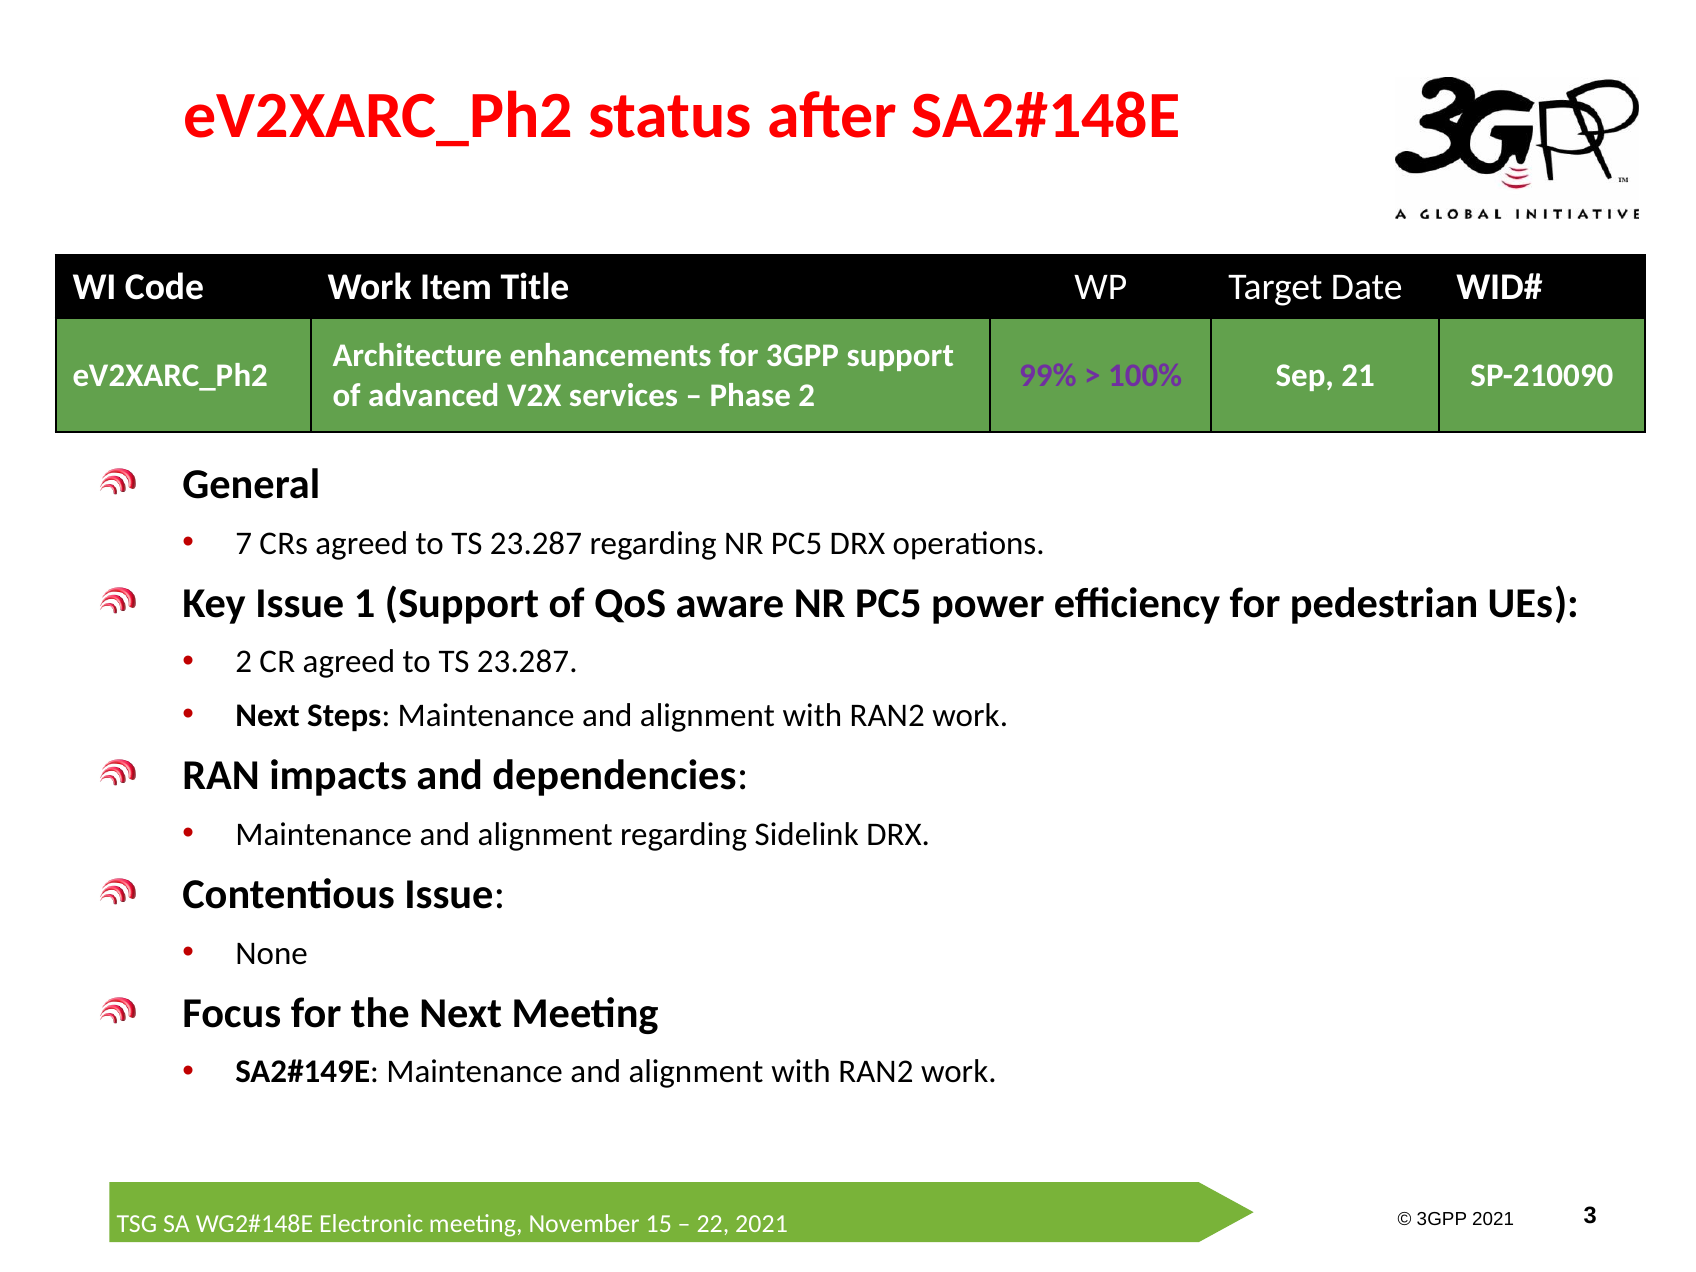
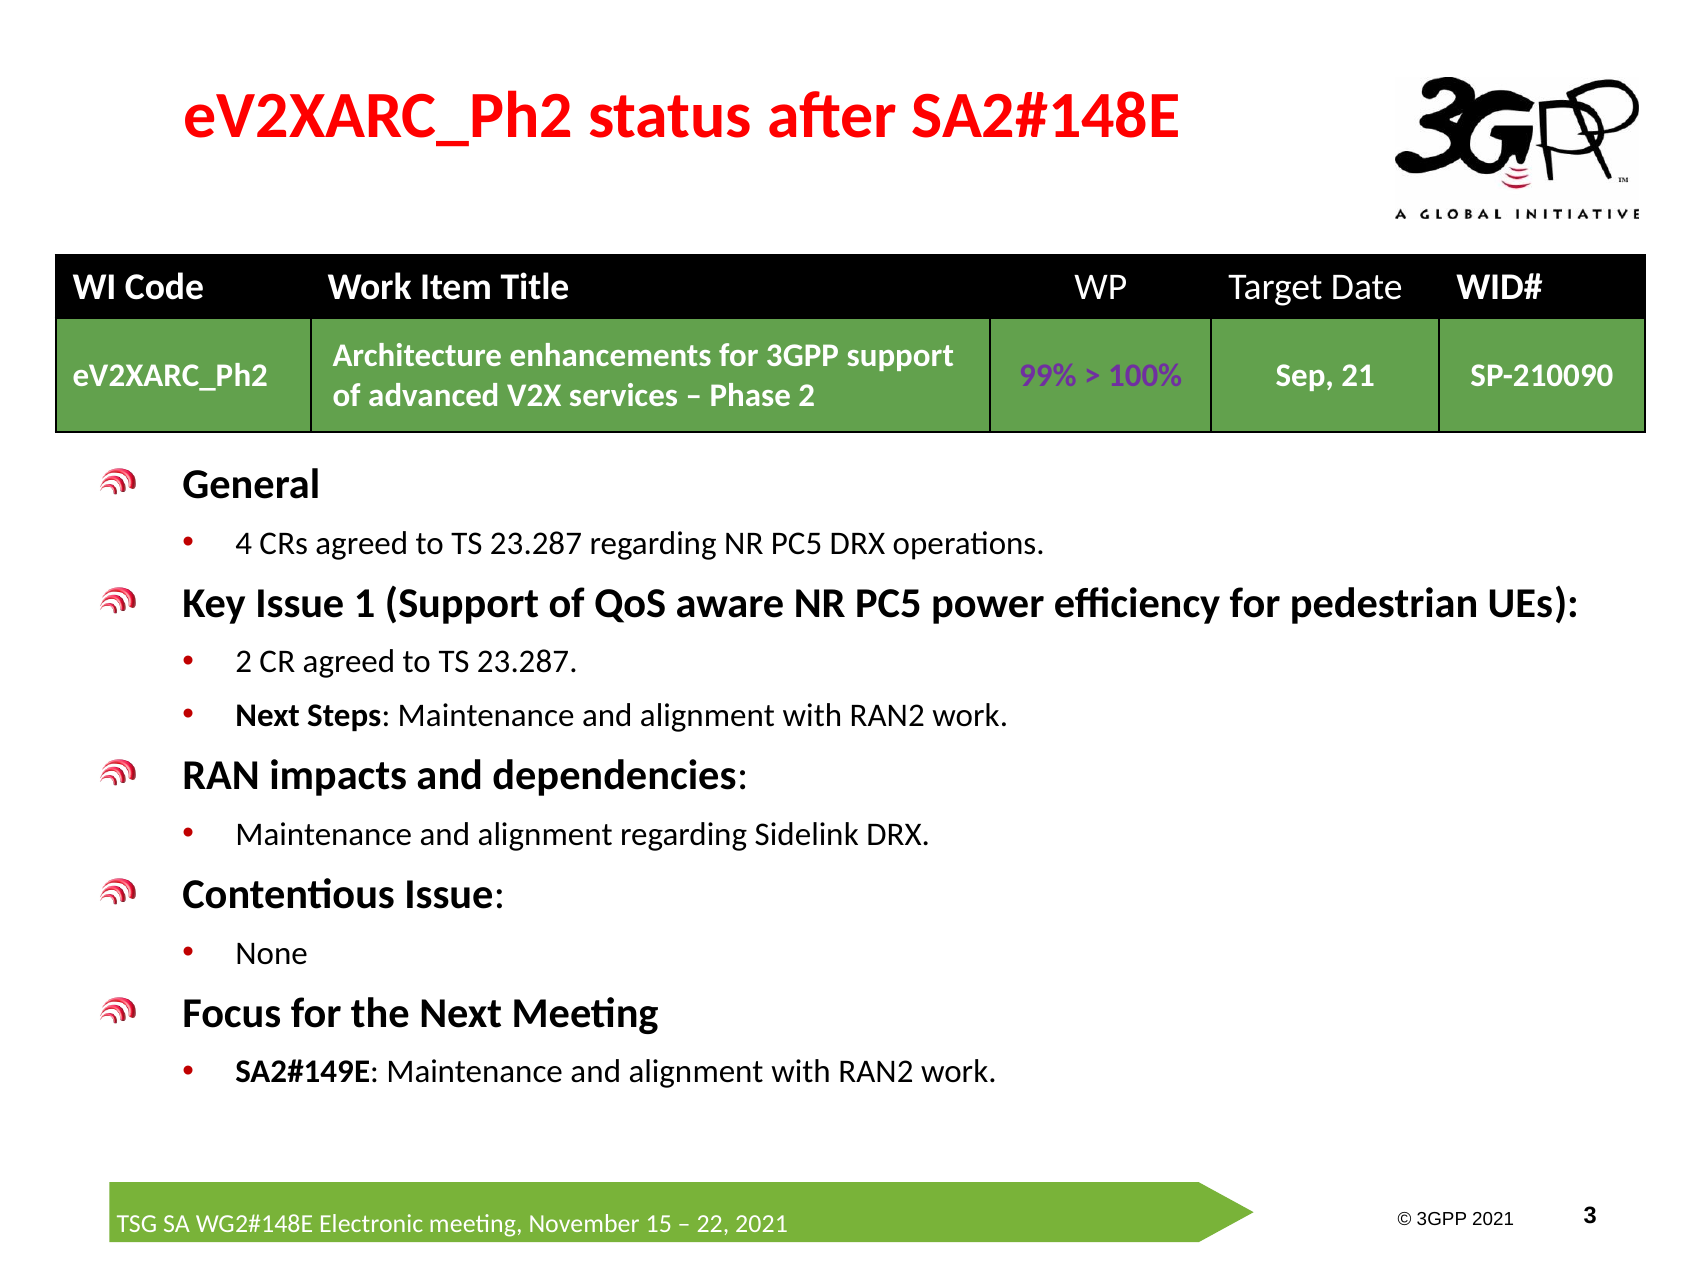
7: 7 -> 4 (244, 543)
